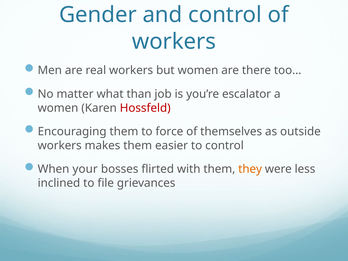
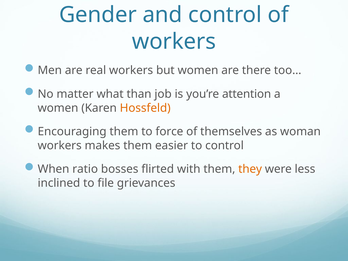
escalator: escalator -> attention (247, 94)
Hossfeld colour: red -> orange (145, 108)
outside: outside -> woman (300, 132)
your: your -> ratio (85, 169)
